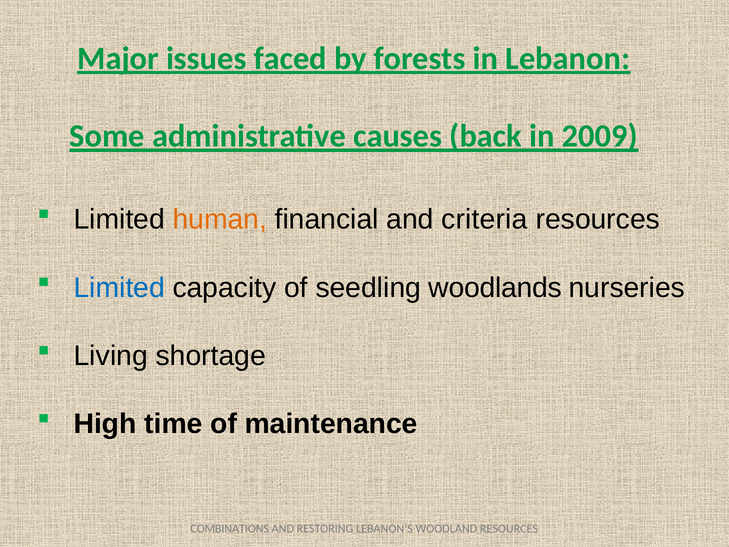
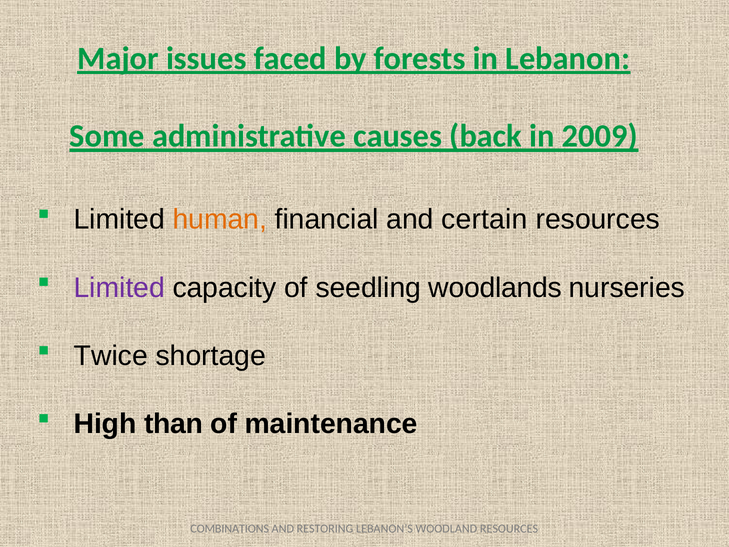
criteria: criteria -> certain (485, 219)
Limited colour: blue -> purple (119, 288)
Living: Living -> Twice (111, 356)
time: time -> than (173, 424)
